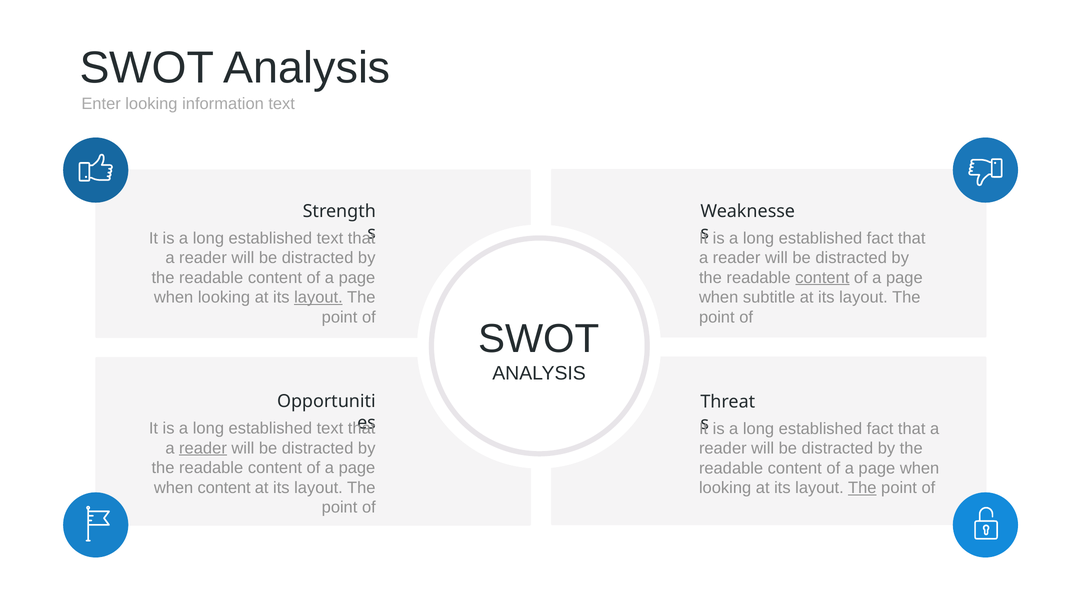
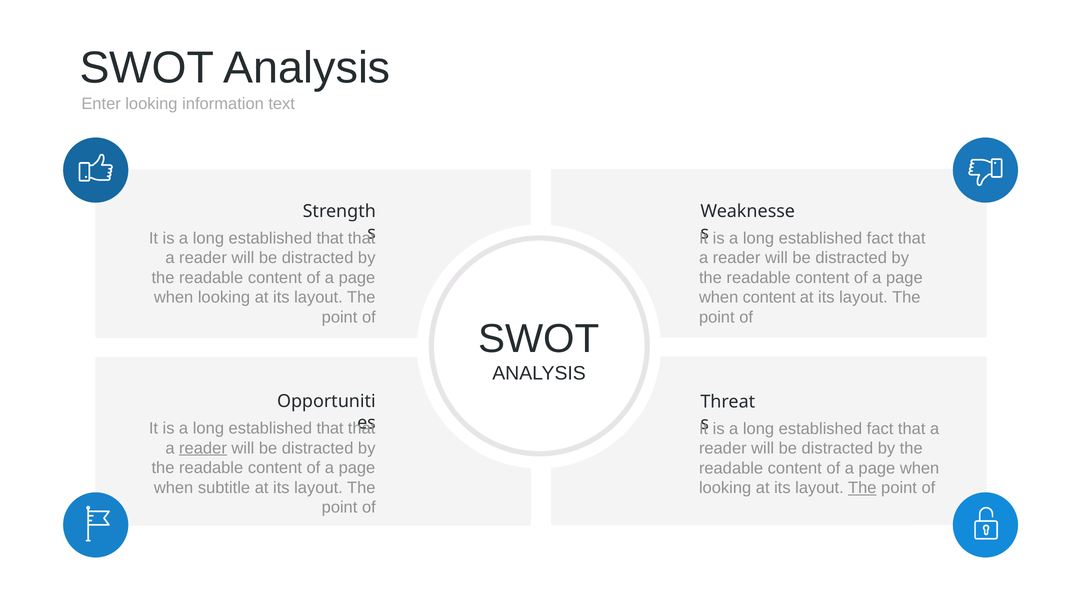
text: text -> that (330, 238)
content underline: present -> none (822, 278)
layout underline: present -> none (318, 298)
when subtitle: subtitle -> content (769, 298)
text: text -> that (330, 429)
when content: content -> subtitle (224, 488)
